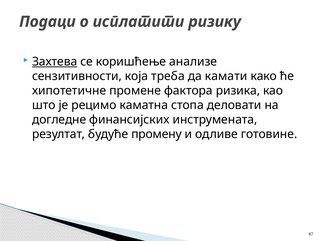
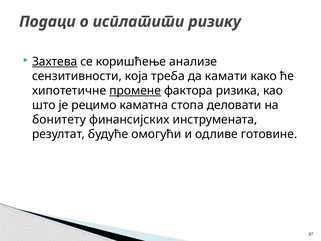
промене underline: none -> present (135, 91)
догледне: догледне -> бонитету (59, 119)
промену: промену -> омогући (156, 134)
